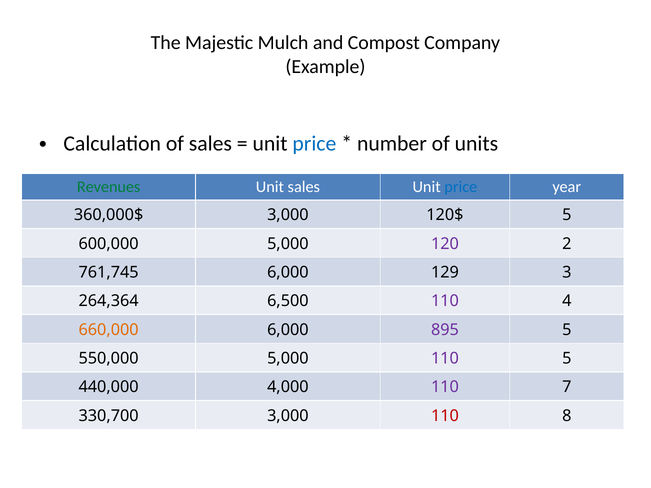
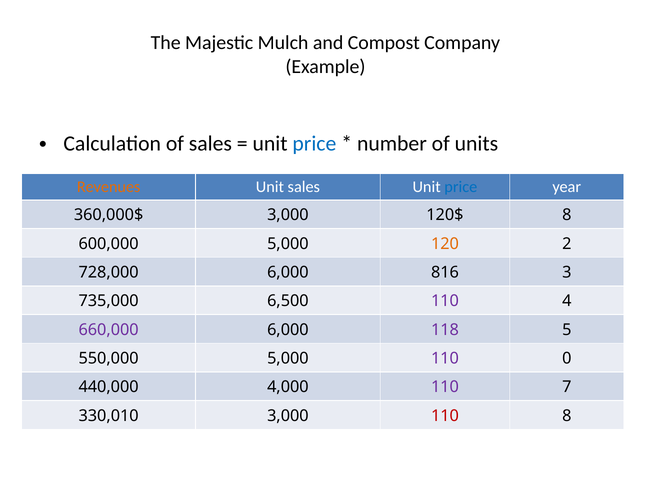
Revenues colour: green -> orange (109, 187)
120$ 5: 5 -> 8 (567, 215)
120 colour: purple -> orange (445, 244)
761,745: 761,745 -> 728,000 (109, 273)
129: 129 -> 816 (445, 273)
264,364: 264,364 -> 735,000 (109, 301)
660,000 colour: orange -> purple (109, 330)
895: 895 -> 118 (445, 330)
110 5: 5 -> 0 (567, 359)
330,700: 330,700 -> 330,010 (109, 416)
